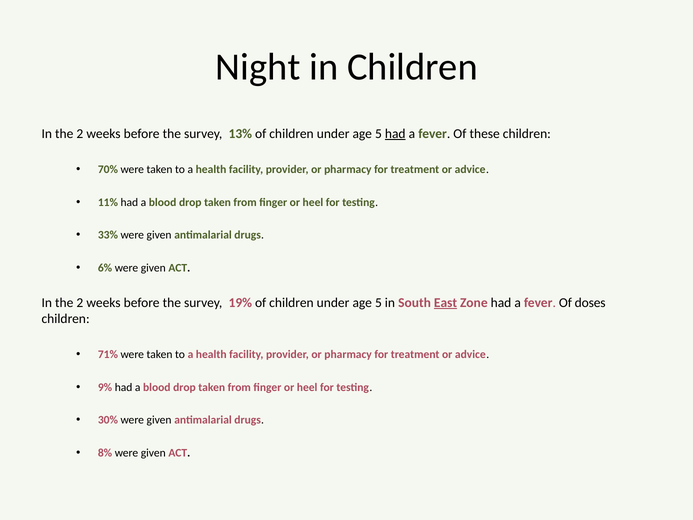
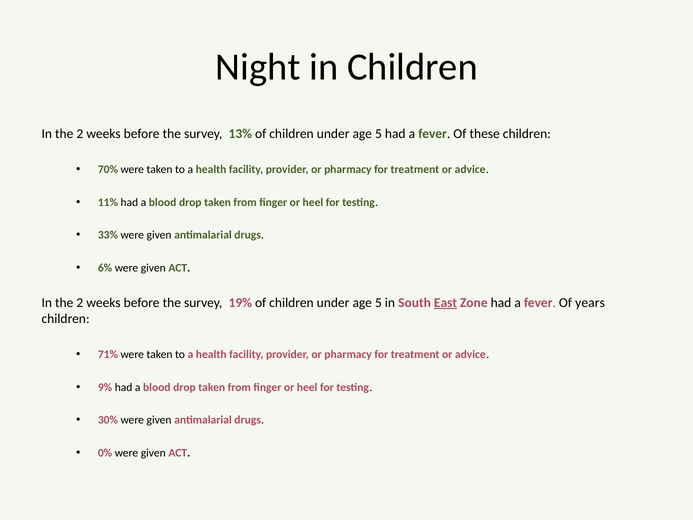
had underline: present -> none (395, 134)
doses: doses -> years (590, 302)
8%: 8% -> 0% (105, 453)
